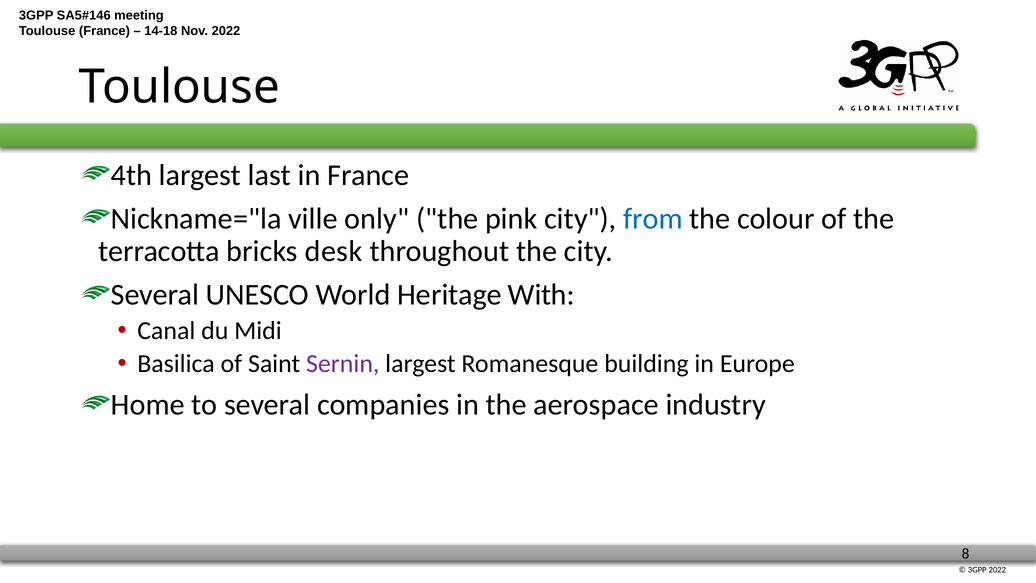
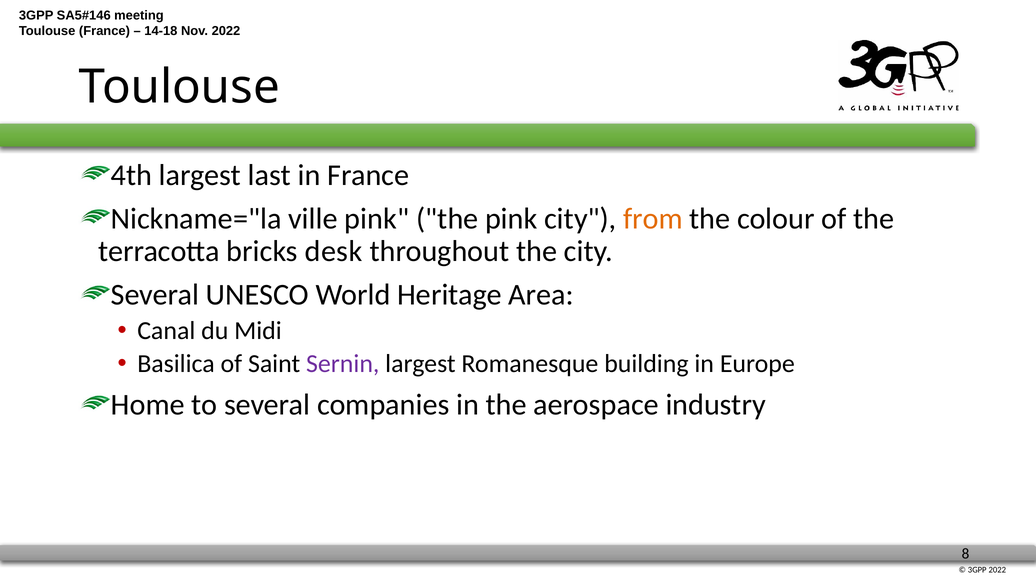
ville only: only -> pink (377, 219)
from colour: blue -> orange (653, 219)
With: With -> Area (541, 295)
